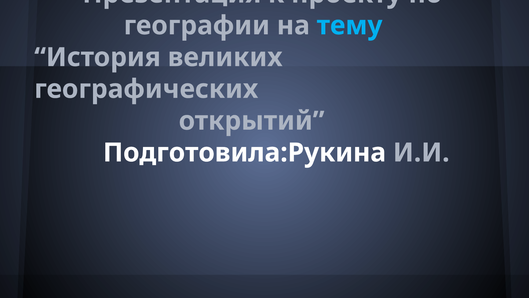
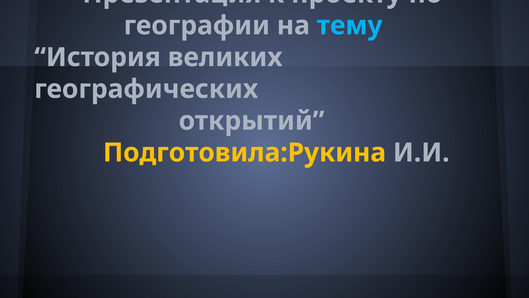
Подготовила:Рукина colour: white -> yellow (245, 152)
